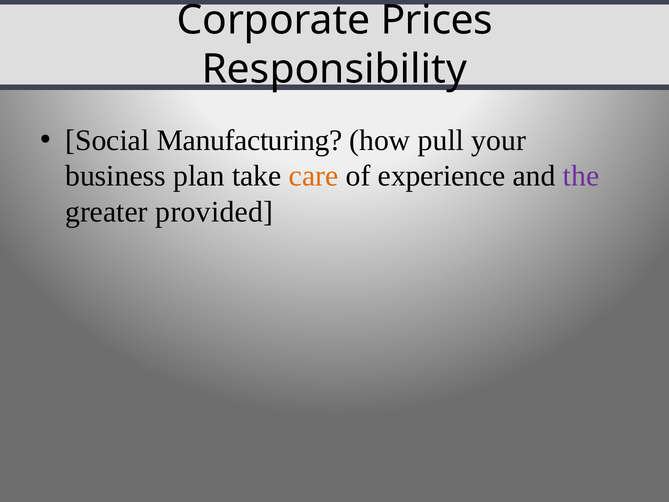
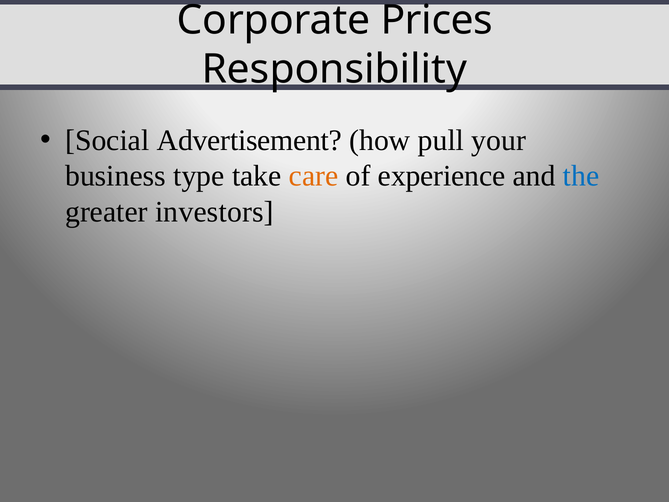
Manufacturing: Manufacturing -> Advertisement (249, 140)
plan: plan -> type (199, 176)
the colour: purple -> blue (581, 176)
provided: provided -> investors (214, 212)
